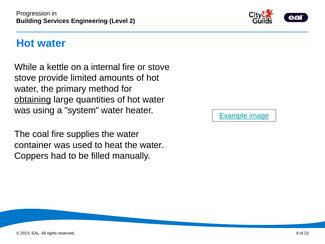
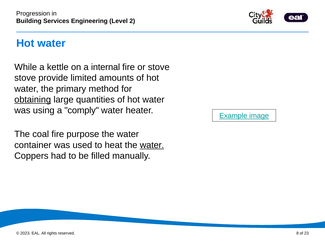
system: system -> comply (82, 110)
supplies: supplies -> purpose (83, 134)
water underline: none -> present (152, 145)
